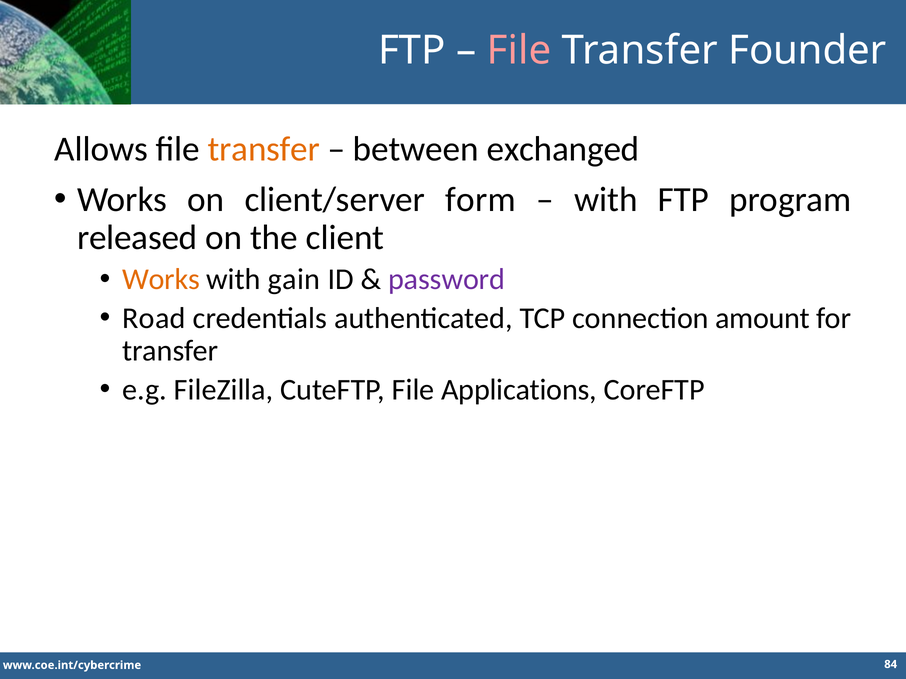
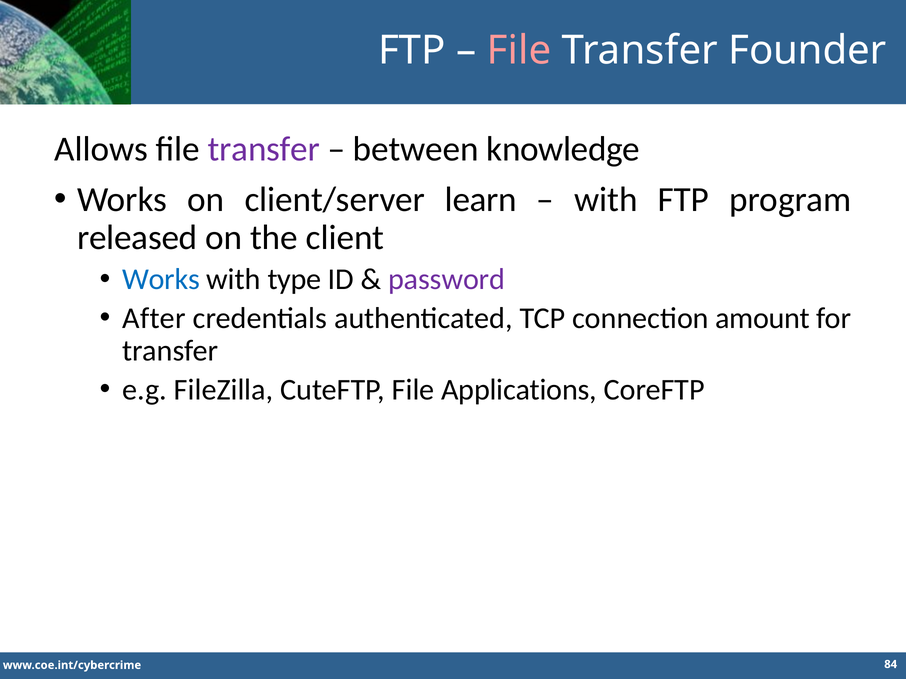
transfer colour: orange -> purple (264, 149)
exchanged: exchanged -> knowledge (563, 149)
form: form -> learn (481, 200)
Works colour: orange -> blue (161, 280)
gain: gain -> type (294, 280)
Road: Road -> After (154, 318)
